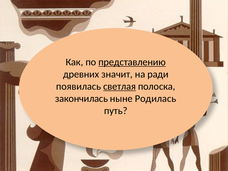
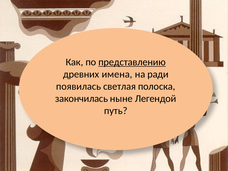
значит: значит -> имена (117, 74)
светлая underline: present -> none (120, 86)
Родилась: Родилась -> Легендой (156, 99)
